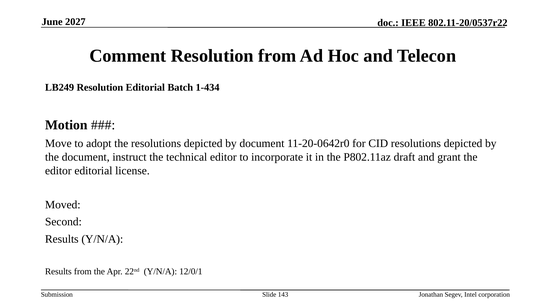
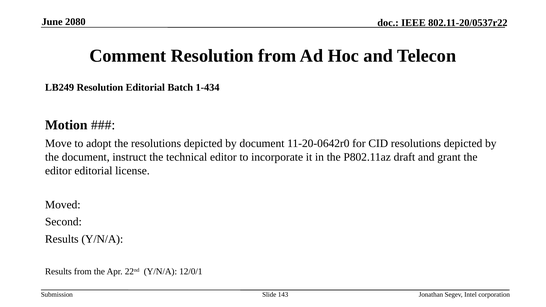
2027: 2027 -> 2080 (75, 22)
